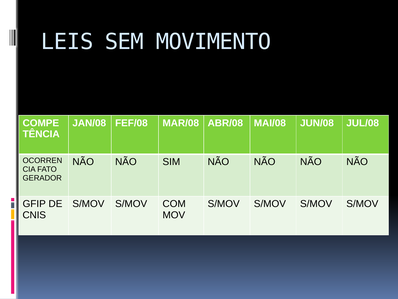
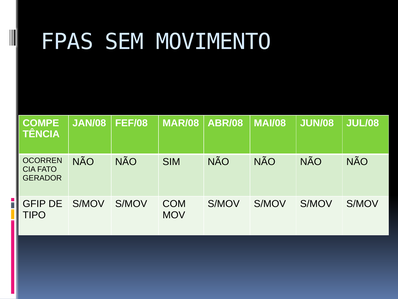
LEIS: LEIS -> FPAS (67, 42)
CNIS: CNIS -> TIPO (34, 215)
